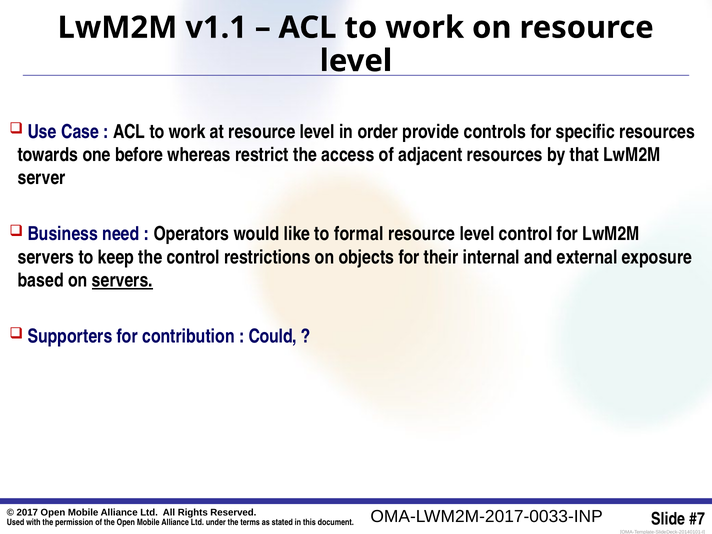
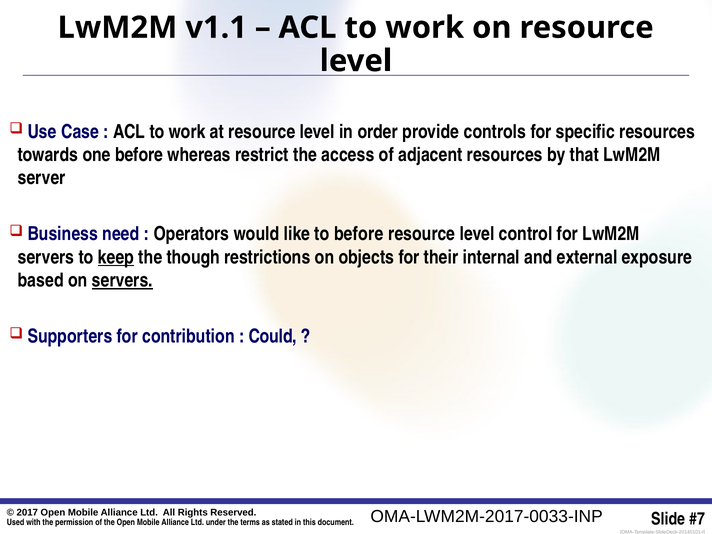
to formal: formal -> before (359, 234)
keep underline: none -> present (116, 257)
the control: control -> though (193, 257)
